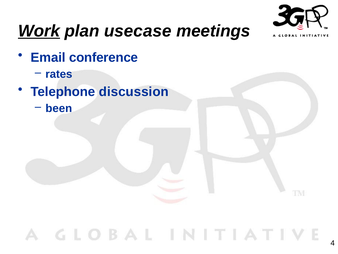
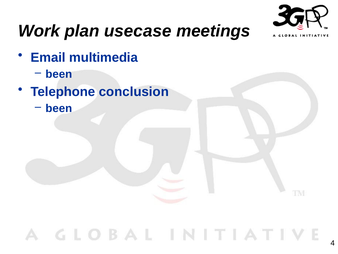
Work underline: present -> none (39, 31)
conference: conference -> multimedia (104, 57)
rates: rates -> been (59, 74)
discussion: discussion -> conclusion (134, 92)
